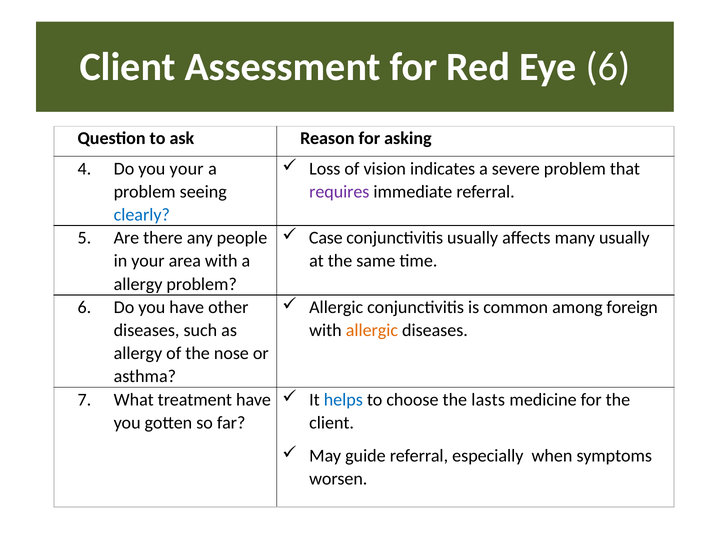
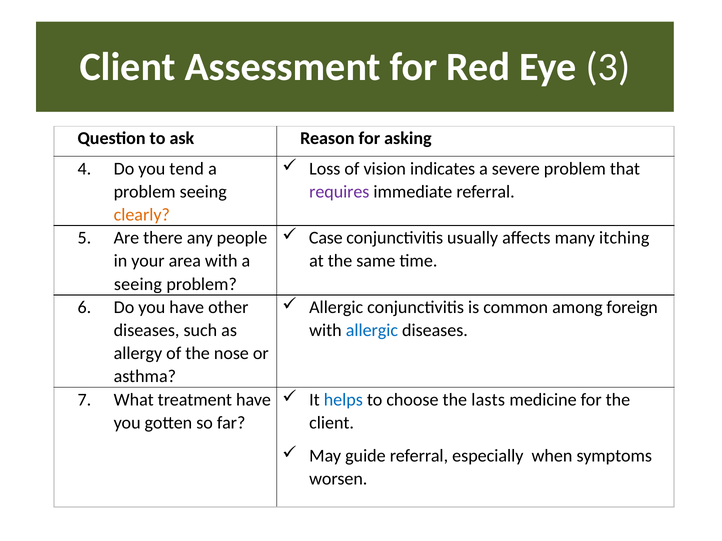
Eye 6: 6 -> 3 (608, 67)
you your: your -> tend (187, 169)
clearly colour: blue -> orange (142, 215)
many usually: usually -> itching (624, 238)
allergy: allergy -> seeing (138, 284)
allergic colour: orange -> blue (372, 331)
